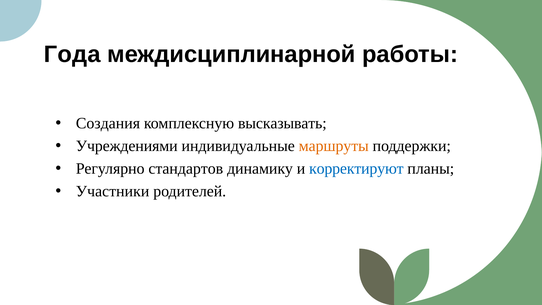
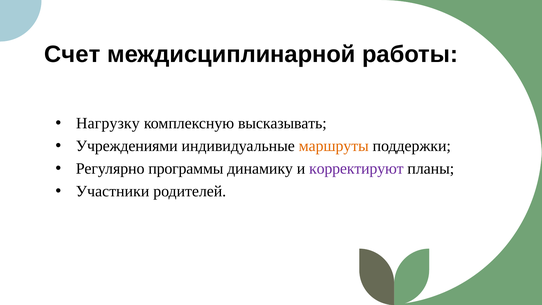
Года: Года -> Счет (72, 54)
Создания: Создания -> Нагрузку (108, 123)
стандартов: стандартов -> программы (186, 169)
корректируют colour: blue -> purple (356, 169)
